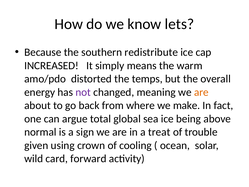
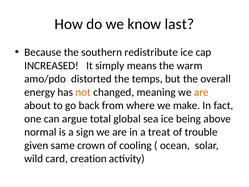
lets: lets -> last (179, 24)
not colour: purple -> orange (83, 92)
using: using -> same (63, 145)
forward: forward -> creation (88, 159)
